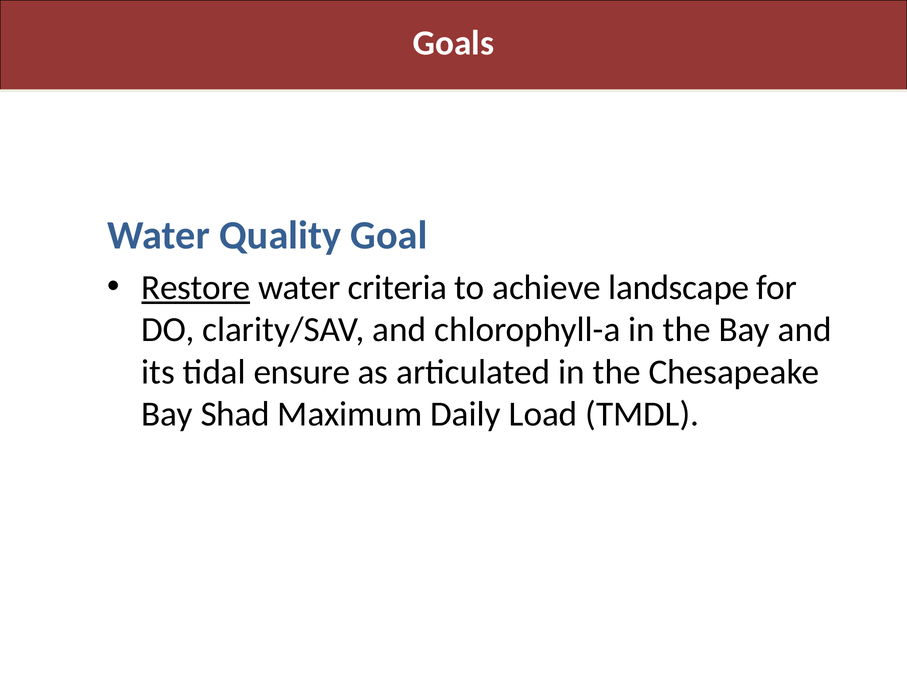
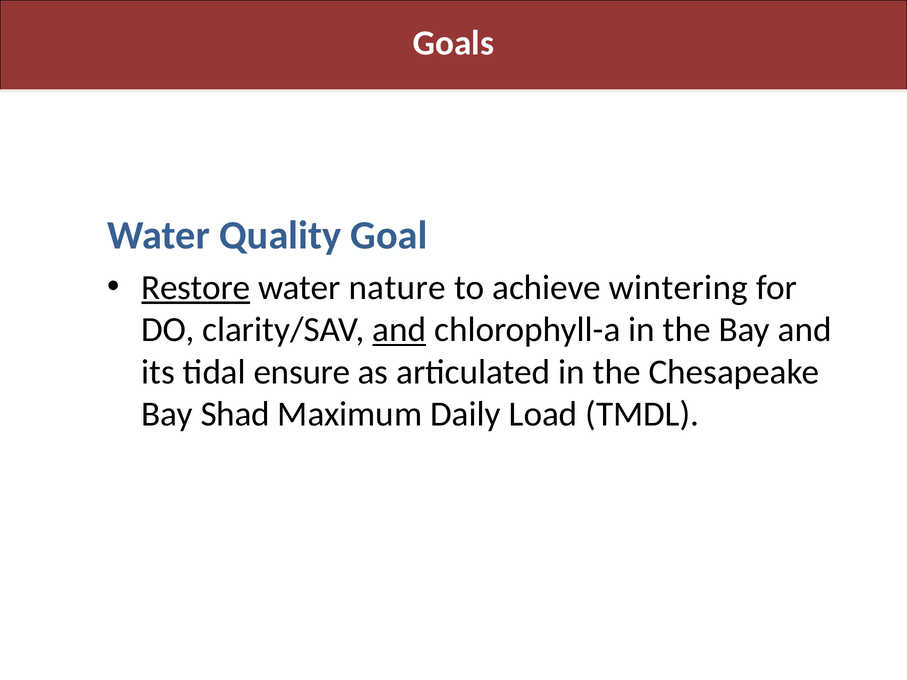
criteria: criteria -> nature (397, 288)
landscape: landscape -> wintering (678, 288)
and underline: none -> present (399, 330)
